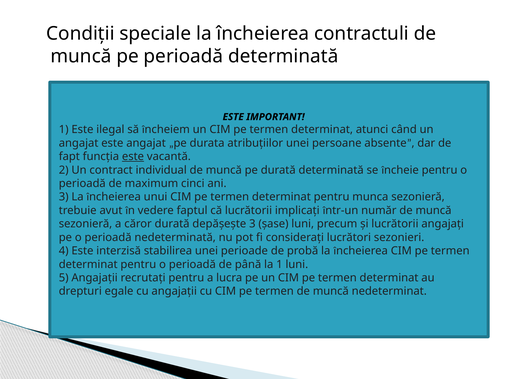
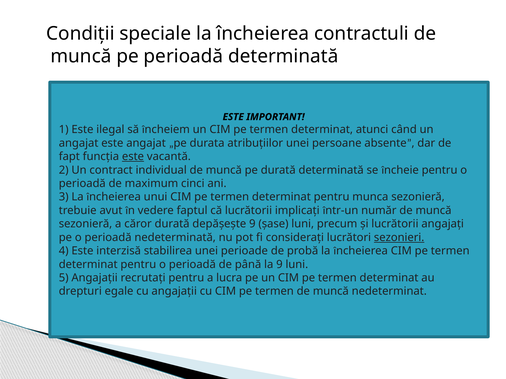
depășește 3: 3 -> 9 (252, 224)
sezonieri underline: none -> present (399, 238)
la 1: 1 -> 9 (279, 265)
